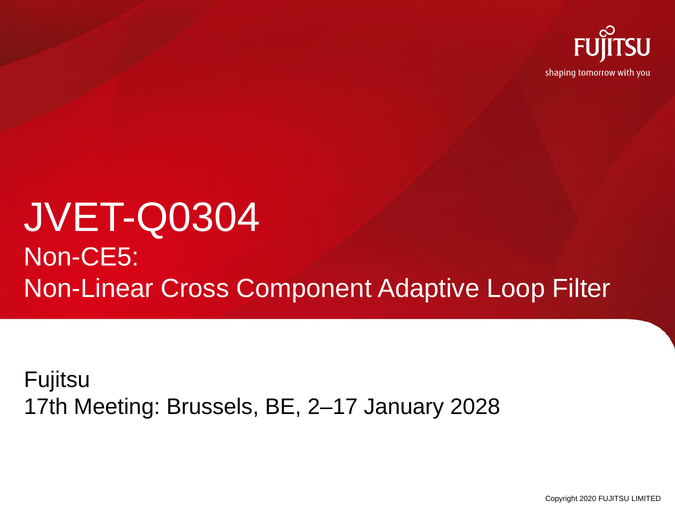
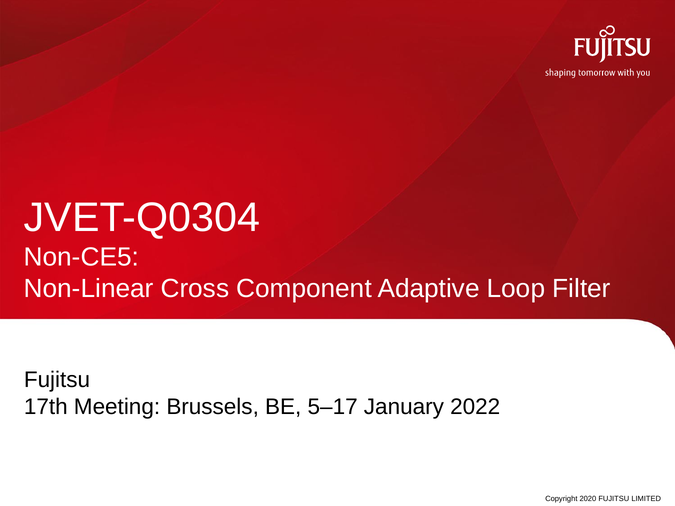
2–17: 2–17 -> 5–17 (333, 407)
2028: 2028 -> 2022 (475, 407)
